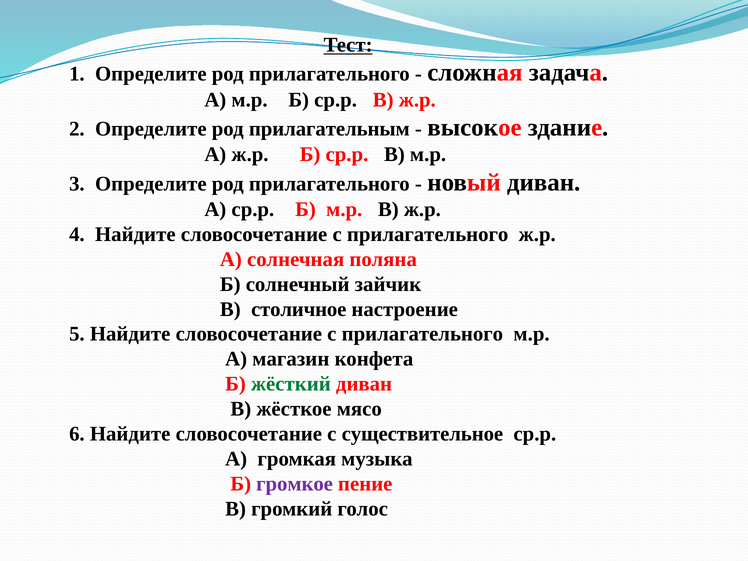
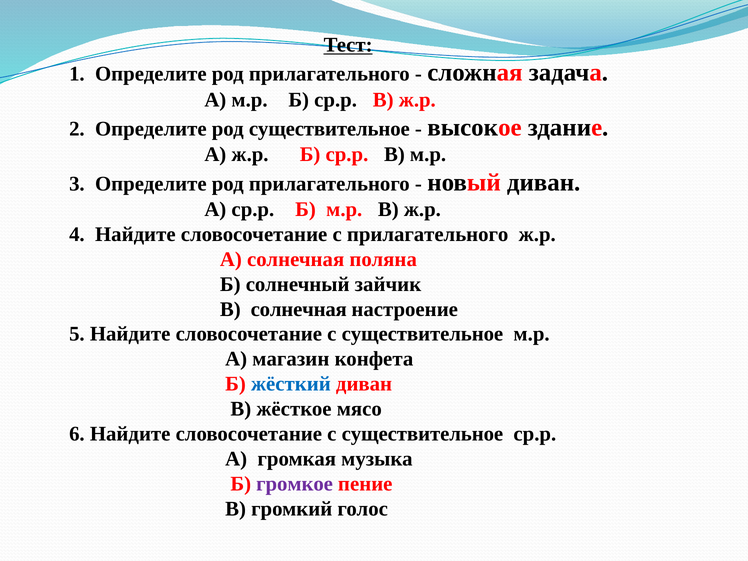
род прилагательным: прилагательным -> существительное (329, 129)
В столичное: столичное -> солнечная (299, 309)
прилагательного: прилагательного -> существительное (422, 334)
жёсткий colour: green -> blue (291, 384)
